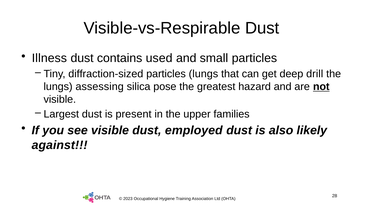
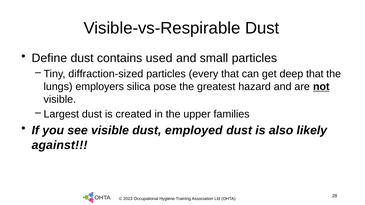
Illness: Illness -> Define (49, 58)
particles lungs: lungs -> every (203, 74)
deep drill: drill -> that (315, 74)
assessing: assessing -> employers (100, 87)
present: present -> created (134, 114)
